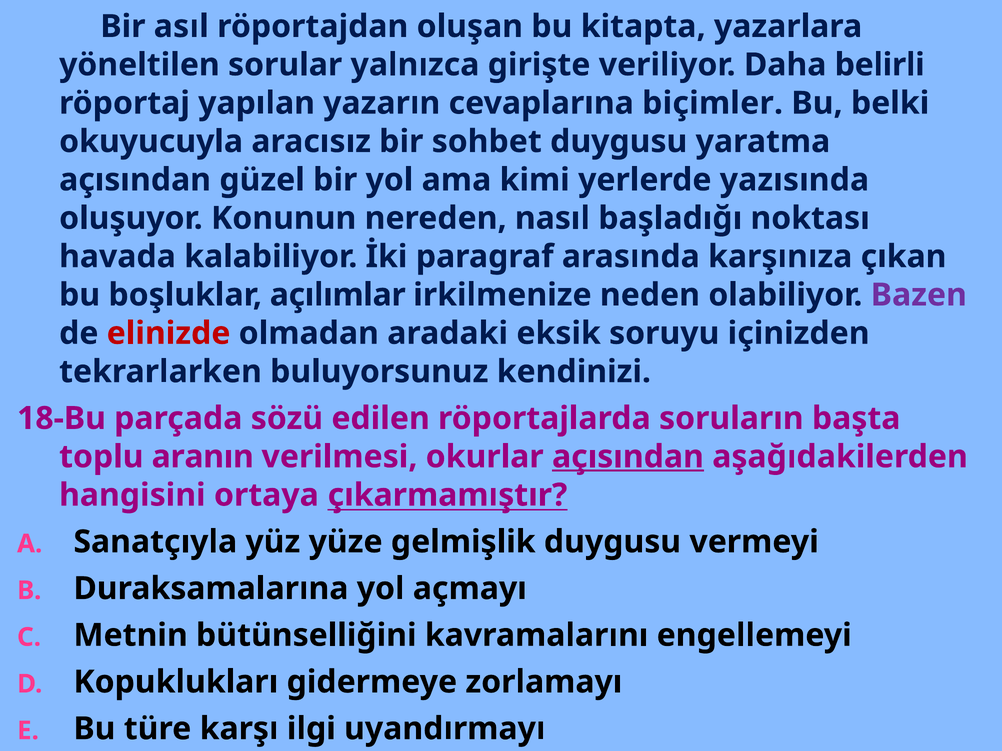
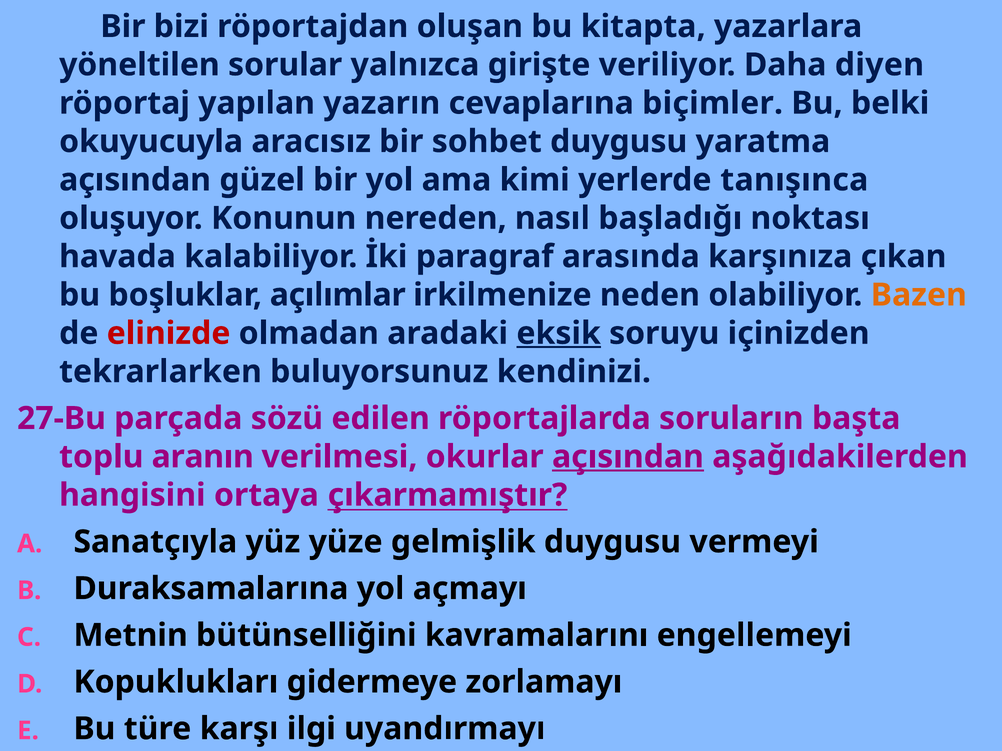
asıl: asıl -> bizi (181, 26)
belirli: belirli -> diyen (879, 65)
yazısında: yazısında -> tanışınca (794, 180)
Bazen colour: purple -> orange (919, 295)
eksik underline: none -> present (559, 334)
18-Bu: 18-Bu -> 27-Bu (61, 419)
